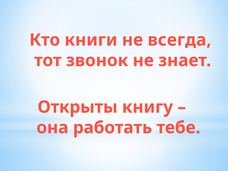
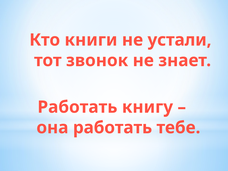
всегда: всегда -> устали (180, 40)
Открыты: Открыты -> Работать (77, 107)
